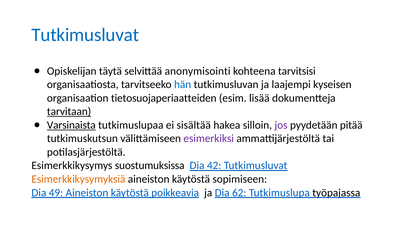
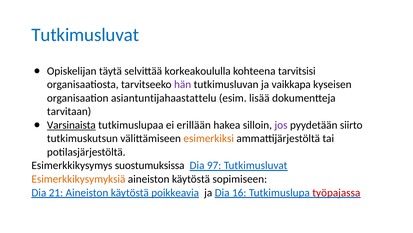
anonymisointi: anonymisointi -> korkeakoululla (198, 71)
hän colour: blue -> purple (183, 84)
laajempi: laajempi -> vaikkapa (291, 84)
tietosuojaperiaatteiden: tietosuojaperiaatteiden -> asiantuntijahaastattelu (164, 98)
tarvitaan underline: present -> none (69, 111)
sisältää: sisältää -> erillään (194, 125)
pitää: pitää -> siirto (351, 125)
esimerkiksi colour: purple -> orange (209, 138)
42: 42 -> 97 (214, 165)
49: 49 -> 21 (56, 192)
62: 62 -> 16 (239, 192)
työpajassa colour: black -> red (336, 192)
